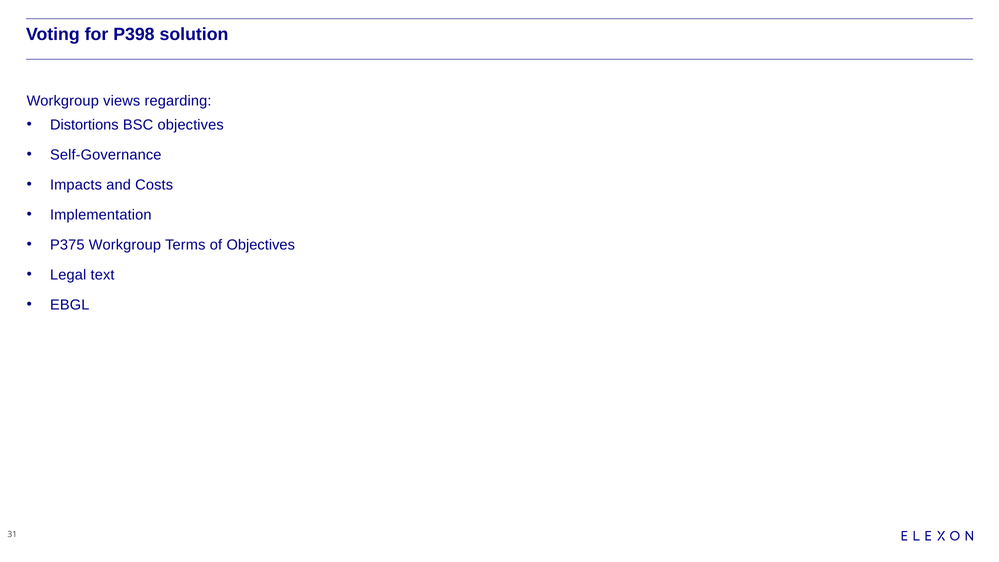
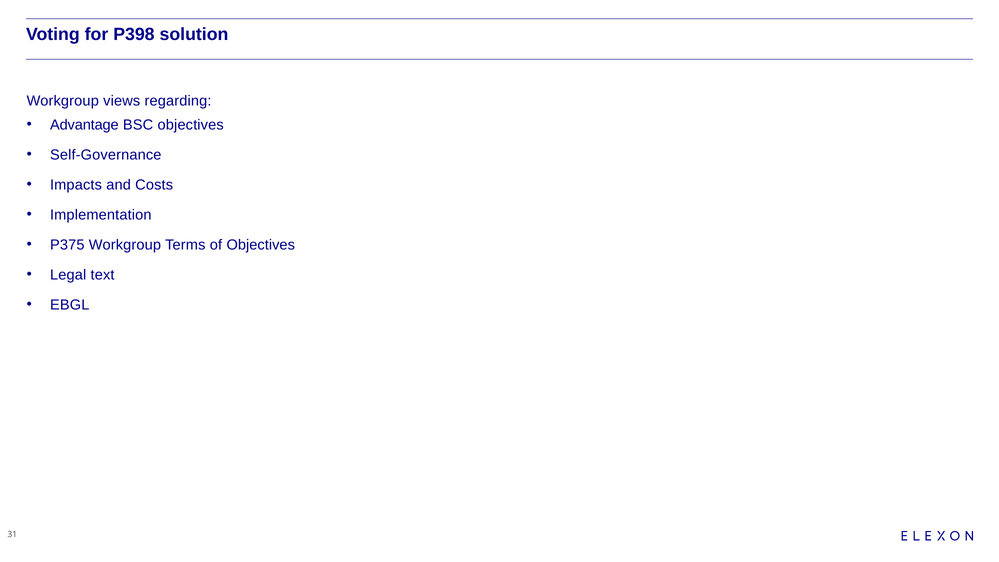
Distortions: Distortions -> Advantage (84, 125)
